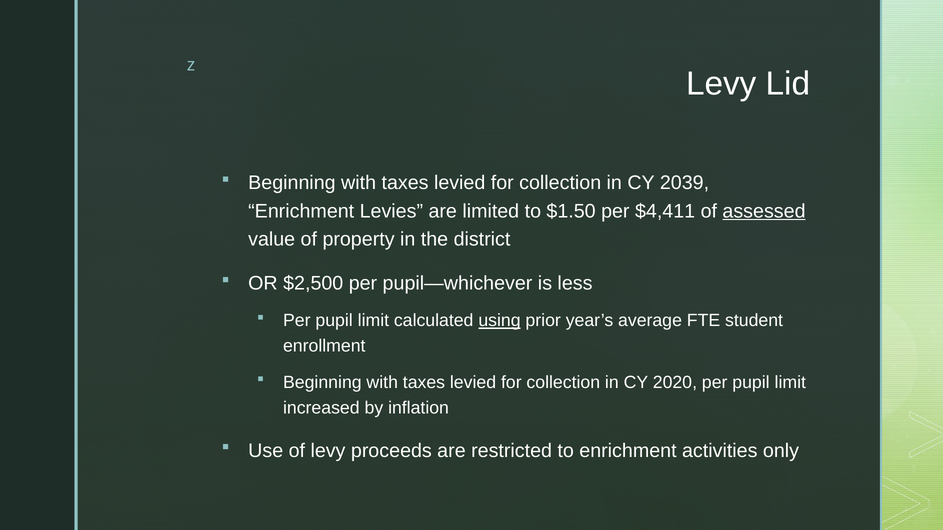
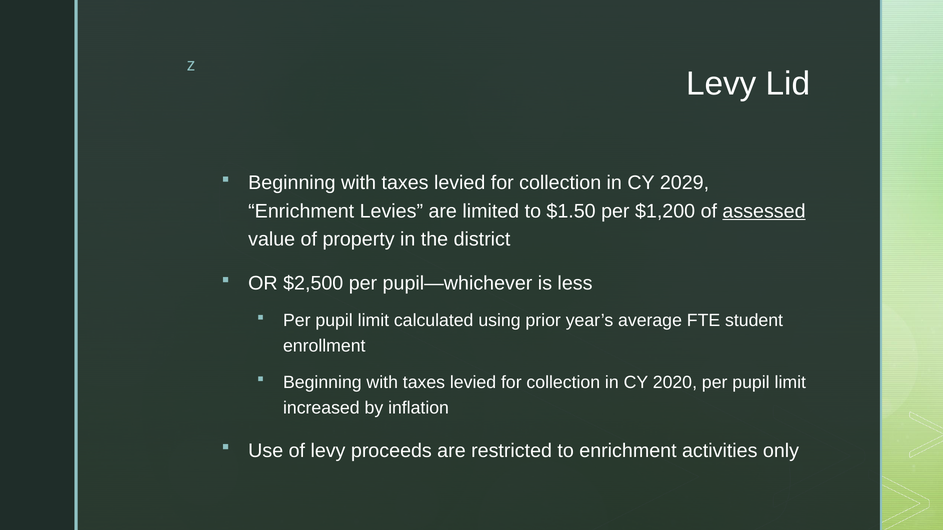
2039: 2039 -> 2029 (684, 183)
$4,411: $4,411 -> $1,200 (665, 211)
using underline: present -> none (500, 321)
